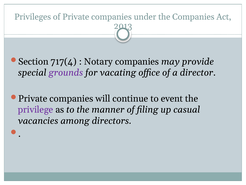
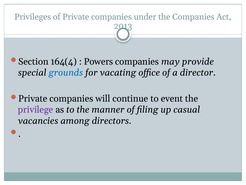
717(4: 717(4 -> 164(4 (64, 61)
Notary: Notary -> Powers (99, 61)
grounds colour: purple -> blue (66, 72)
